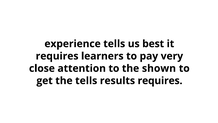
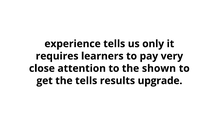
best: best -> only (153, 44)
results requires: requires -> upgrade (160, 80)
